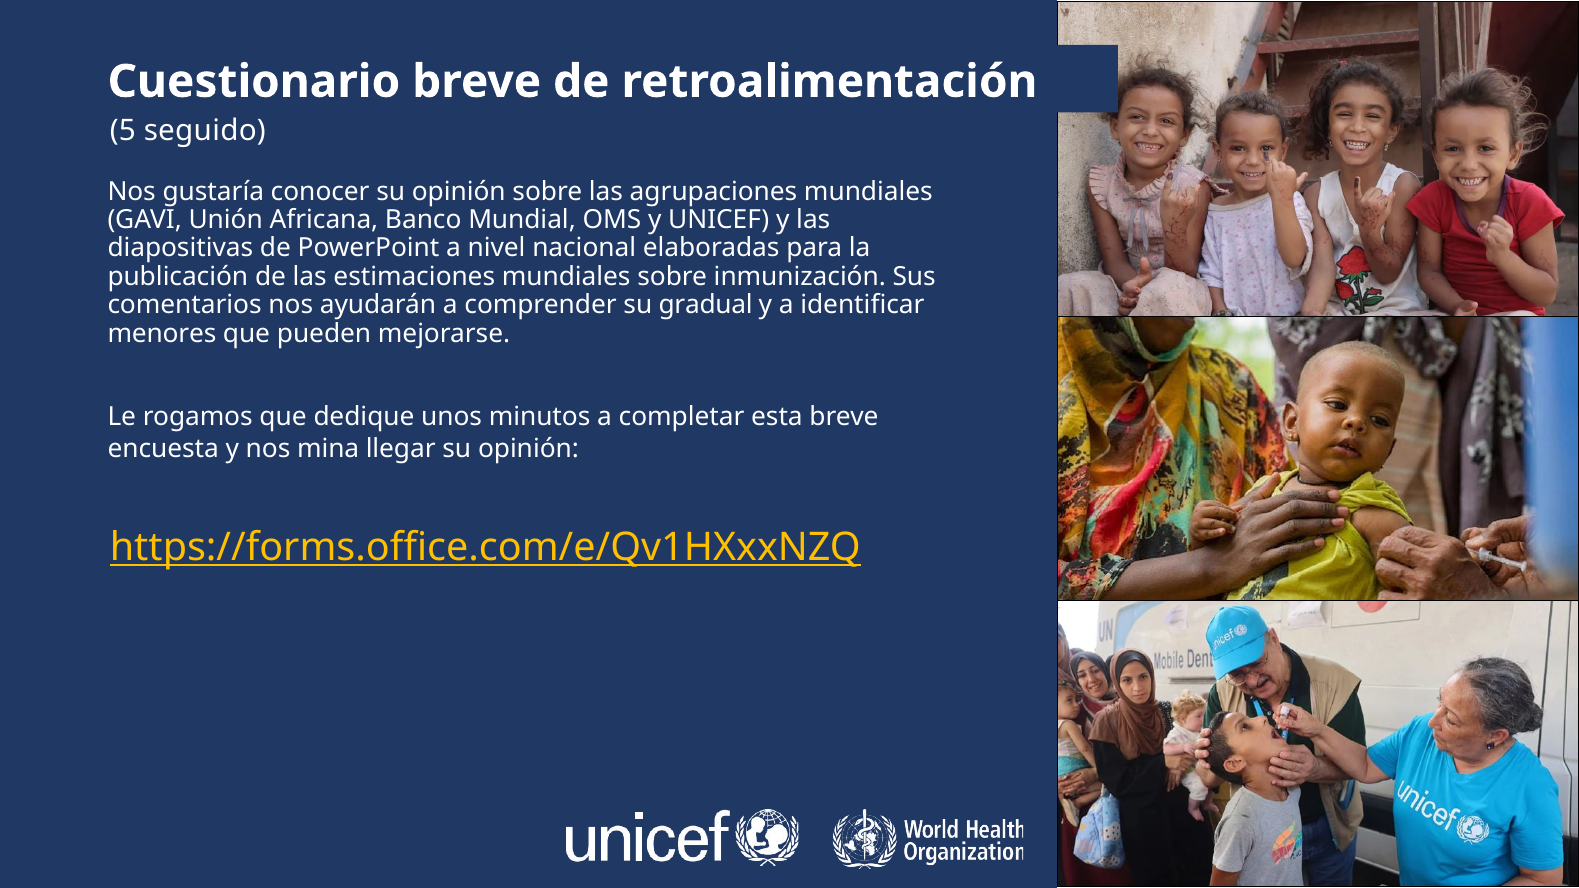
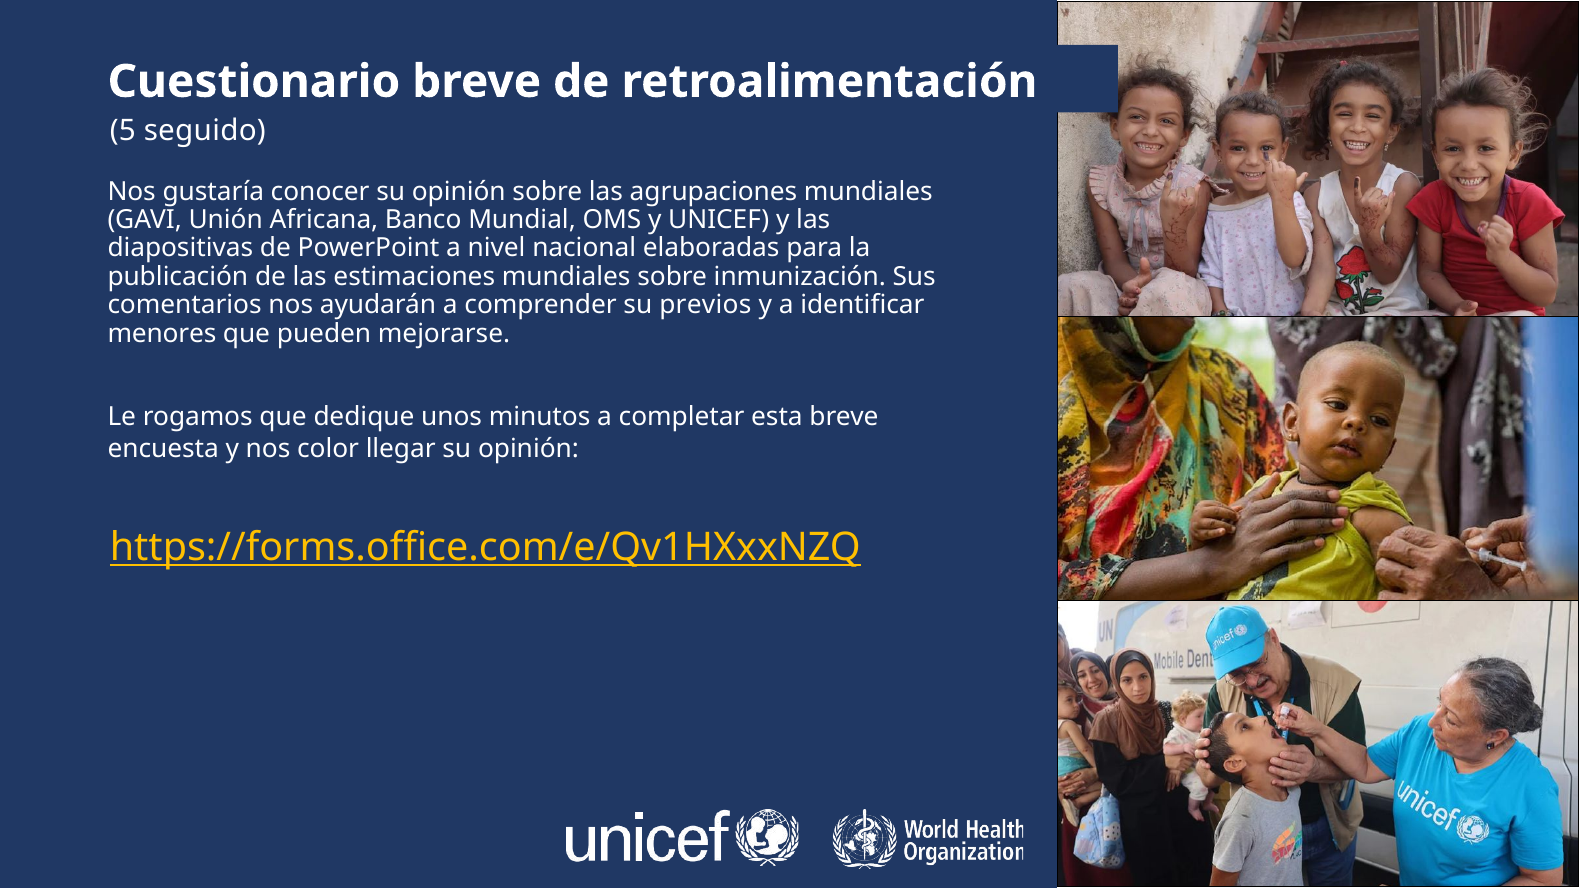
gradual: gradual -> previos (705, 305)
mina: mina -> color (328, 449)
